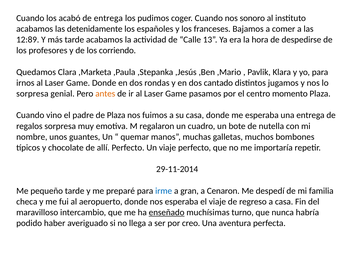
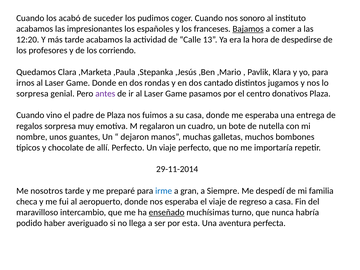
de entrega: entrega -> suceder (108, 18)
detenidamente: detenidamente -> impresionantes (95, 29)
Bajamos underline: none -> present (248, 29)
12:89: 12:89 -> 12:20 (28, 40)
antes colour: orange -> purple (105, 94)
momento: momento -> donativos (290, 94)
quemar: quemar -> dejaron (135, 137)
pequeño: pequeño -> nosotros (47, 191)
Cenaron: Cenaron -> Siempre (223, 191)
creo: creo -> esta (191, 223)
